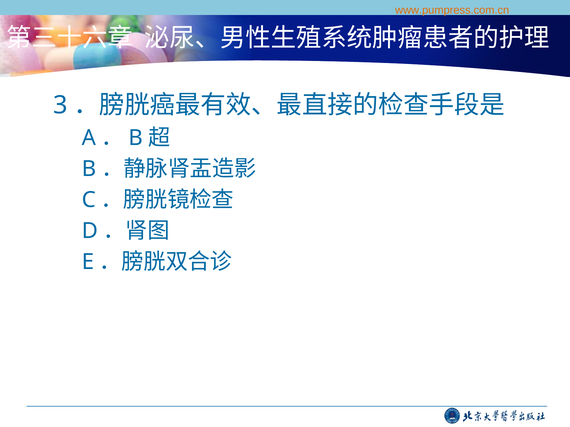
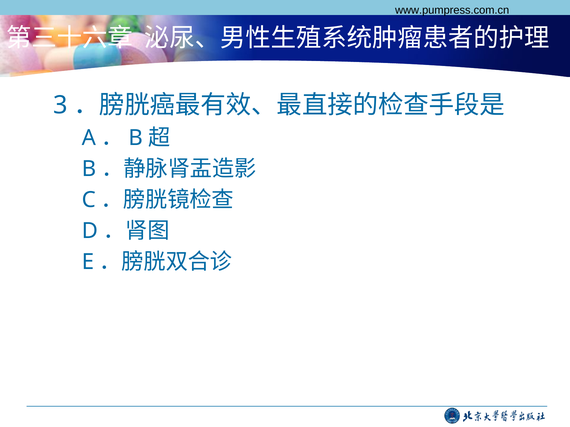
www.pumpress.com.cn colour: orange -> black (452, 10)
